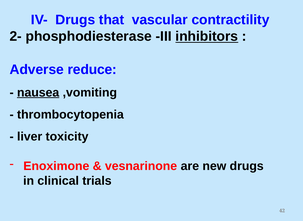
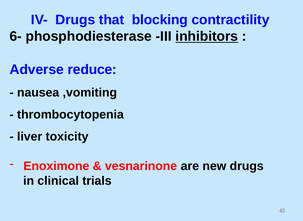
vascular: vascular -> blocking (160, 20)
2-: 2- -> 6- (16, 36)
nausea underline: present -> none (38, 92)
